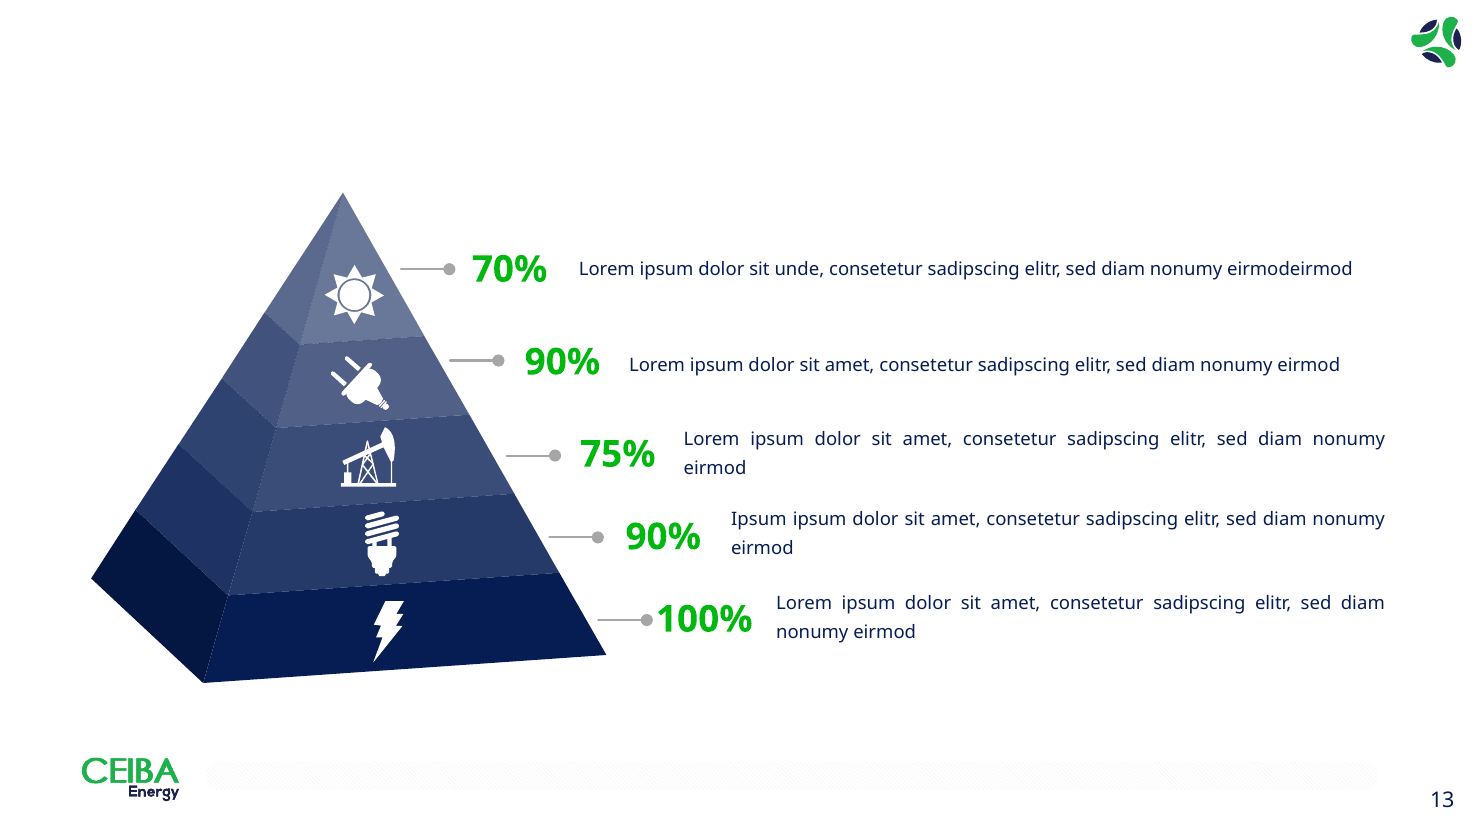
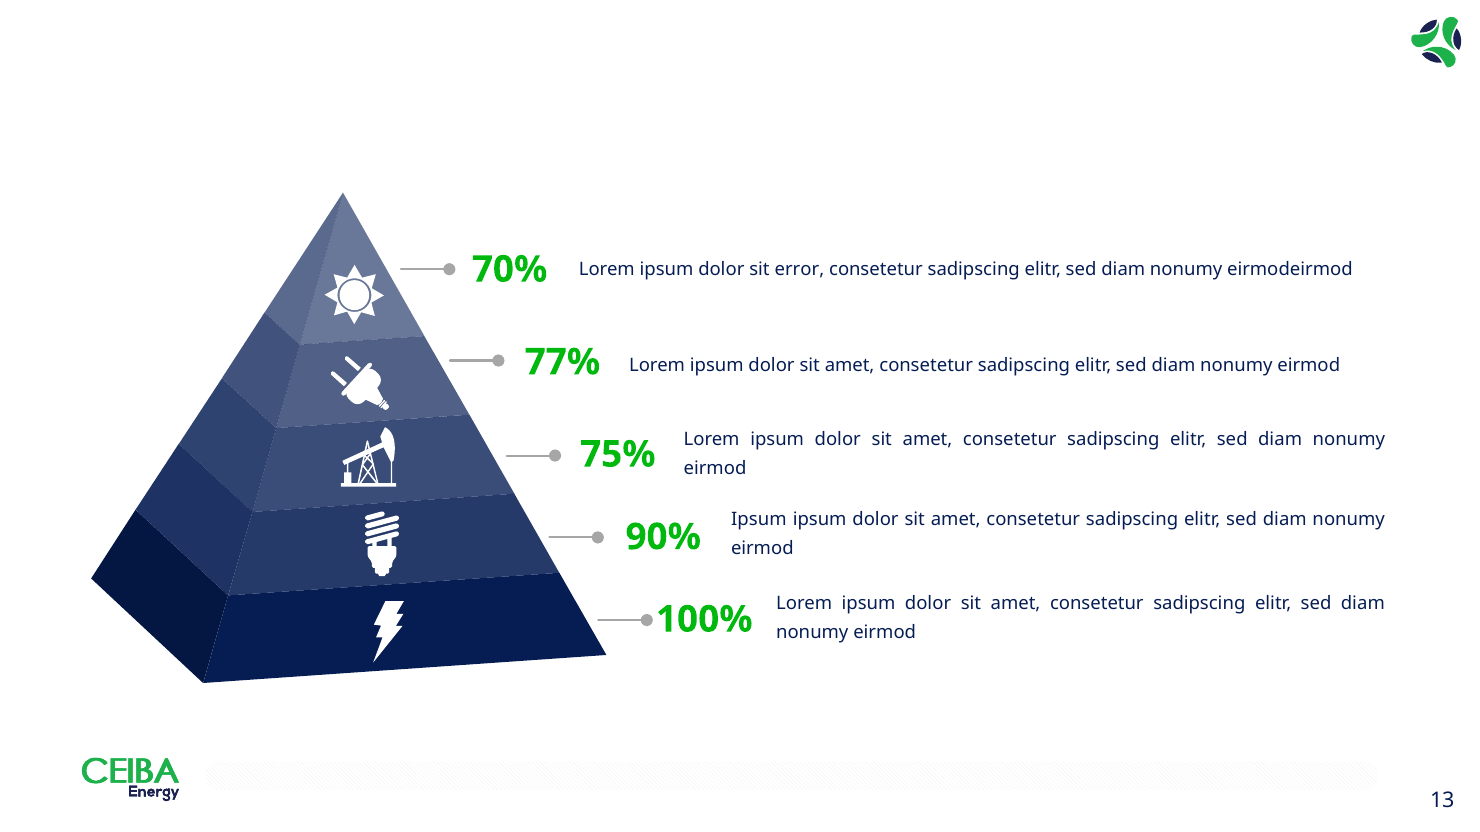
unde: unde -> error (799, 269)
90%: 90% -> 77% (562, 362)
